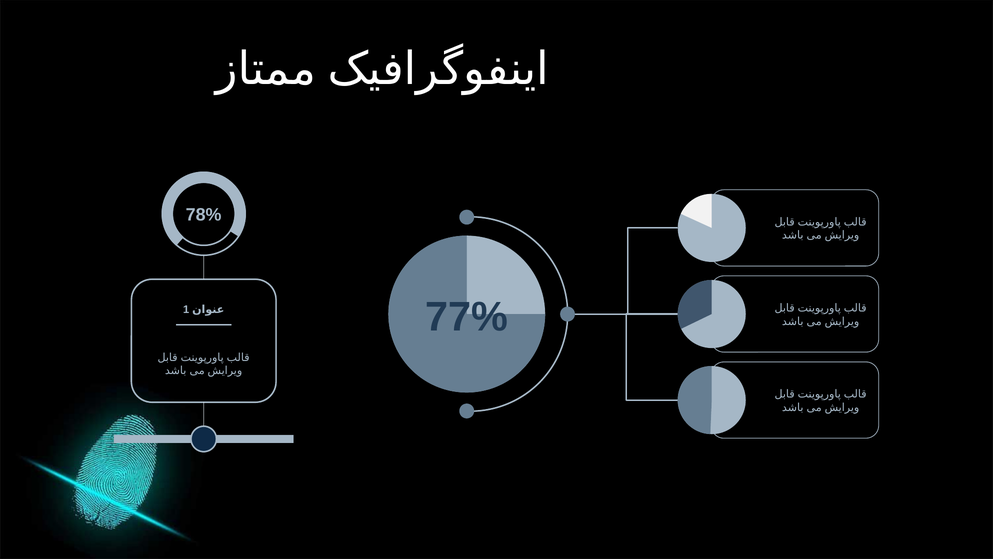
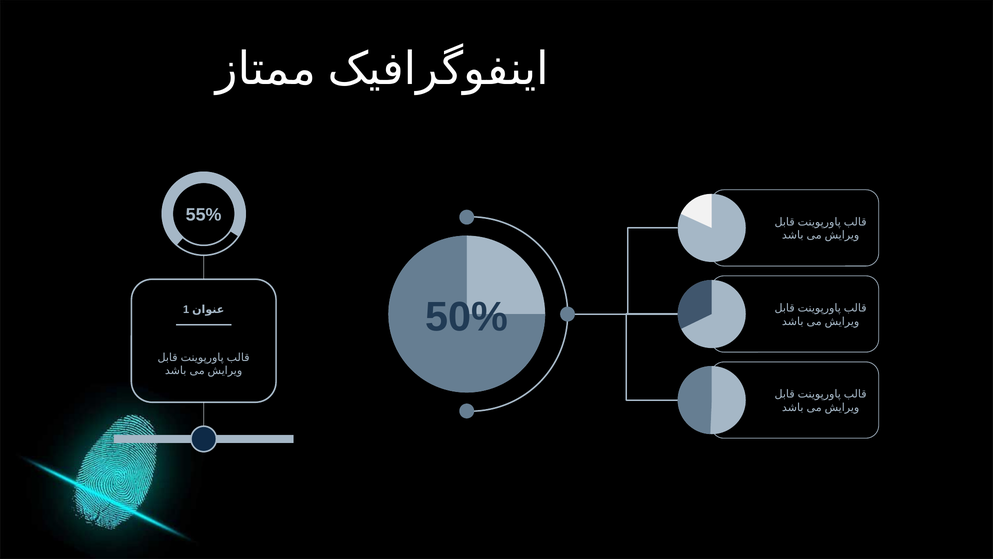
78%: 78% -> 55% (204, 215)
77%: 77% -> 50% (467, 317)
